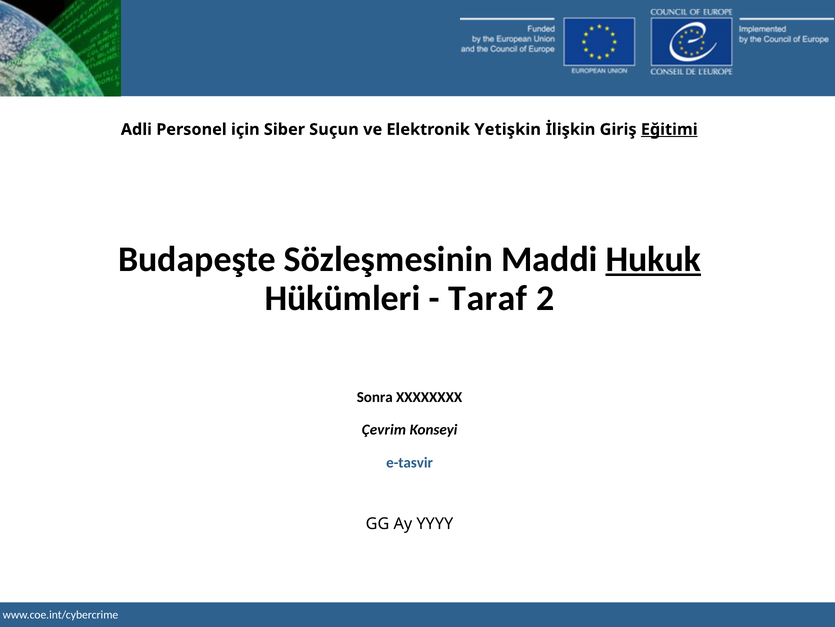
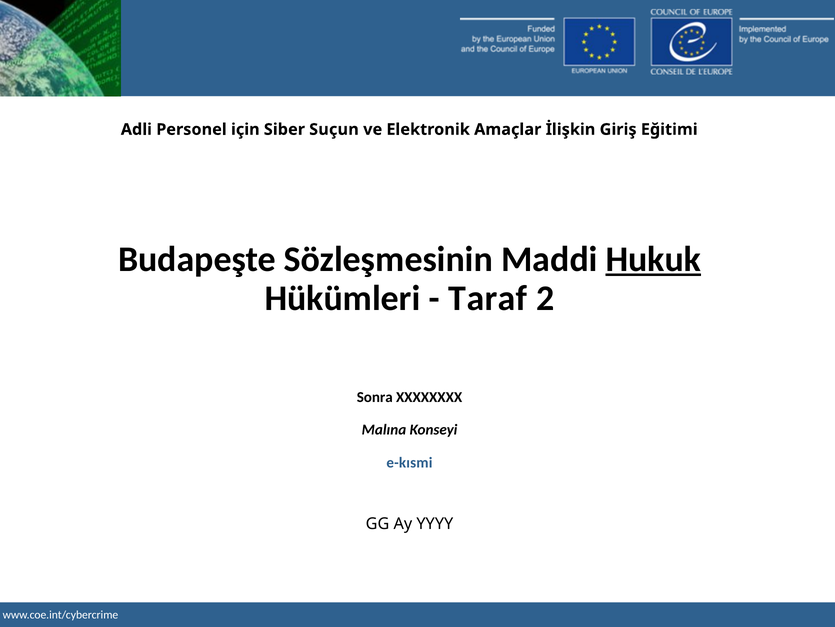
Yetişkin: Yetişkin -> Amaçlar (508, 129)
Eğitimi underline: present -> none (669, 129)
Çevrim: Çevrim -> Malına (384, 429)
e-tasvir: e-tasvir -> e-kısmi (409, 462)
